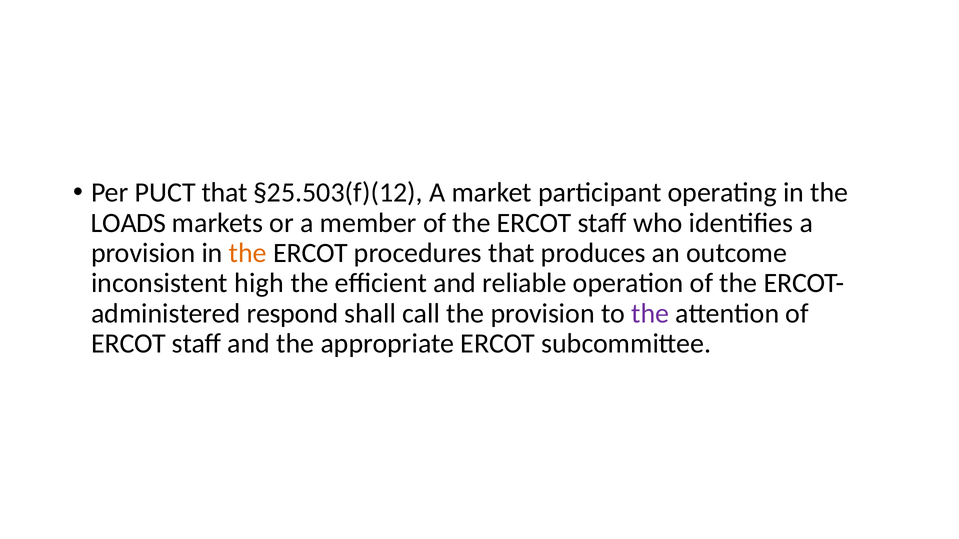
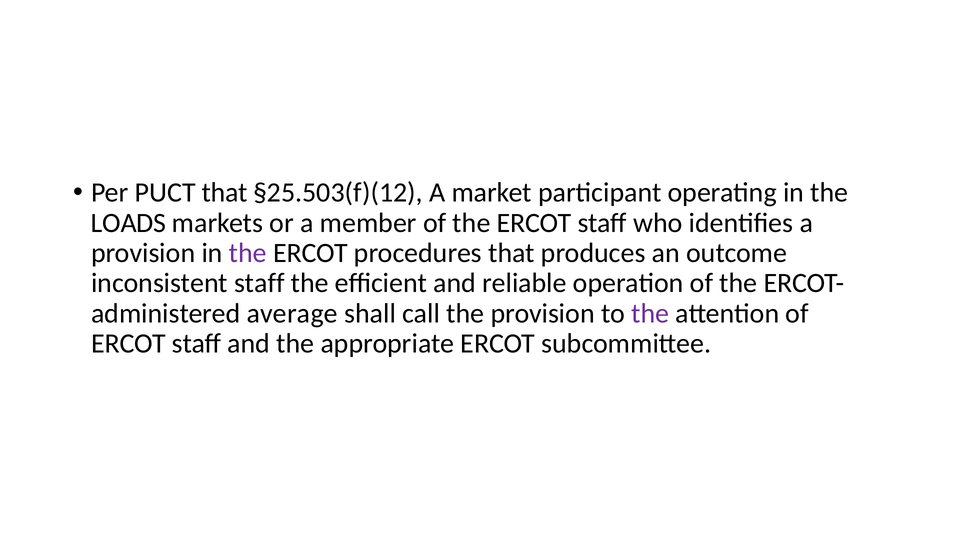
the colour: orange -> purple (248, 253)
inconsistent high: high -> staff (259, 283)
respond: respond -> average (292, 314)
